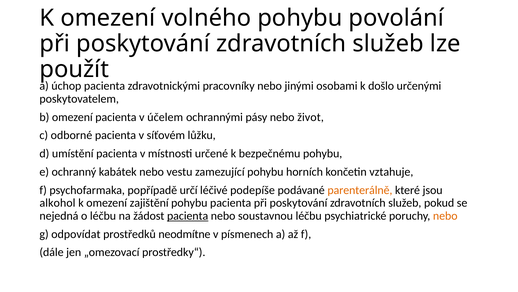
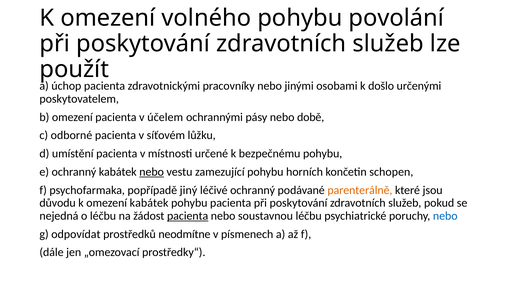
život: život -> době (311, 117)
nebo underline: none -> present (152, 172)
vztahuje: vztahuje -> schopen (391, 172)
určí: určí -> jiný (188, 190)
léčivé podepíše: podepíše -> ochranný (253, 190)
alkohol: alkohol -> důvodu (58, 203)
omezení zajištění: zajištění -> kabátek (149, 203)
nebo colour: orange -> blue (445, 215)
